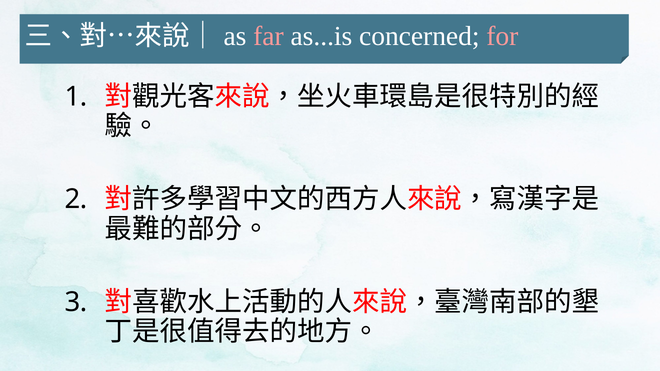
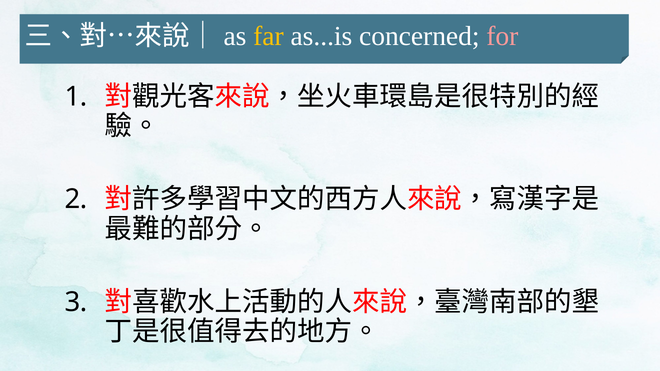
far colour: pink -> yellow (268, 36)
